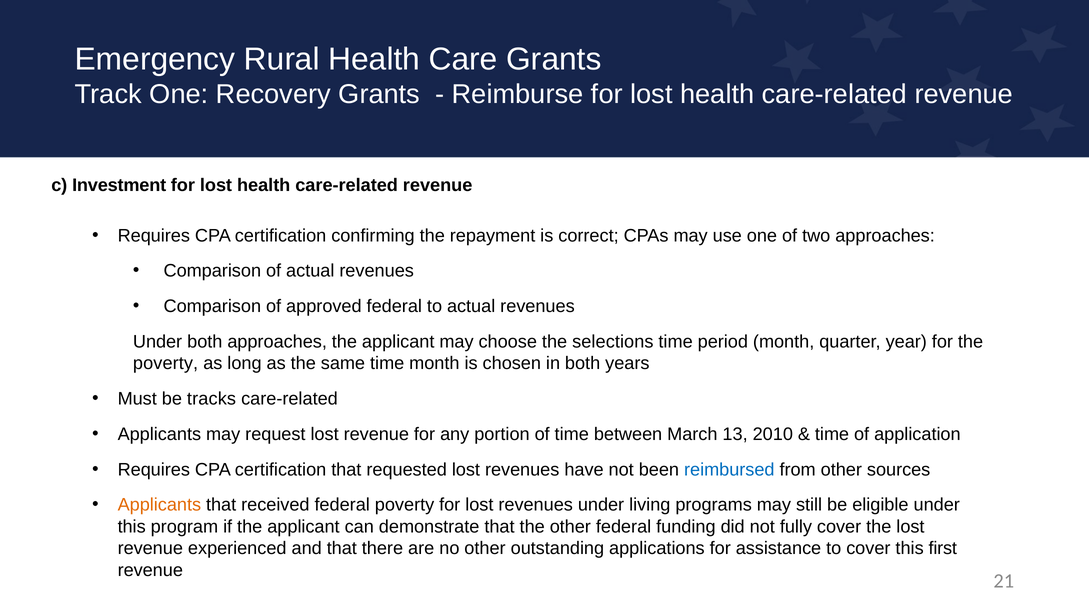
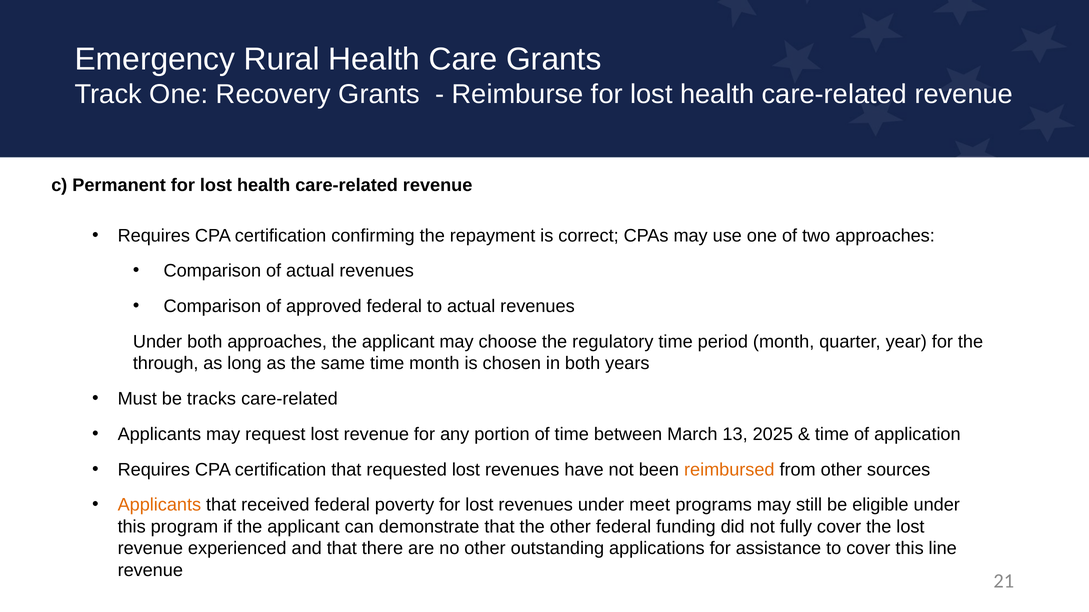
Investment: Investment -> Permanent (119, 185)
selections: selections -> regulatory (613, 342)
poverty: poverty -> through (166, 364)
2010: 2010 -> 2025 (773, 435)
reimbursed colour: blue -> orange (729, 470)
living: living -> meet (650, 505)
first: first -> line (943, 549)
